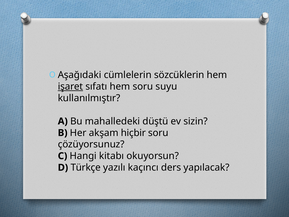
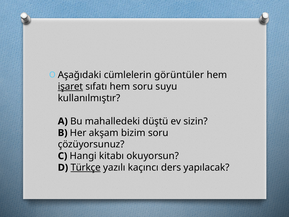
sözcüklerin: sözcüklerin -> görüntüler (179, 75)
hiçbir: hiçbir -> bizim (133, 133)
Türkçe underline: none -> present (86, 167)
